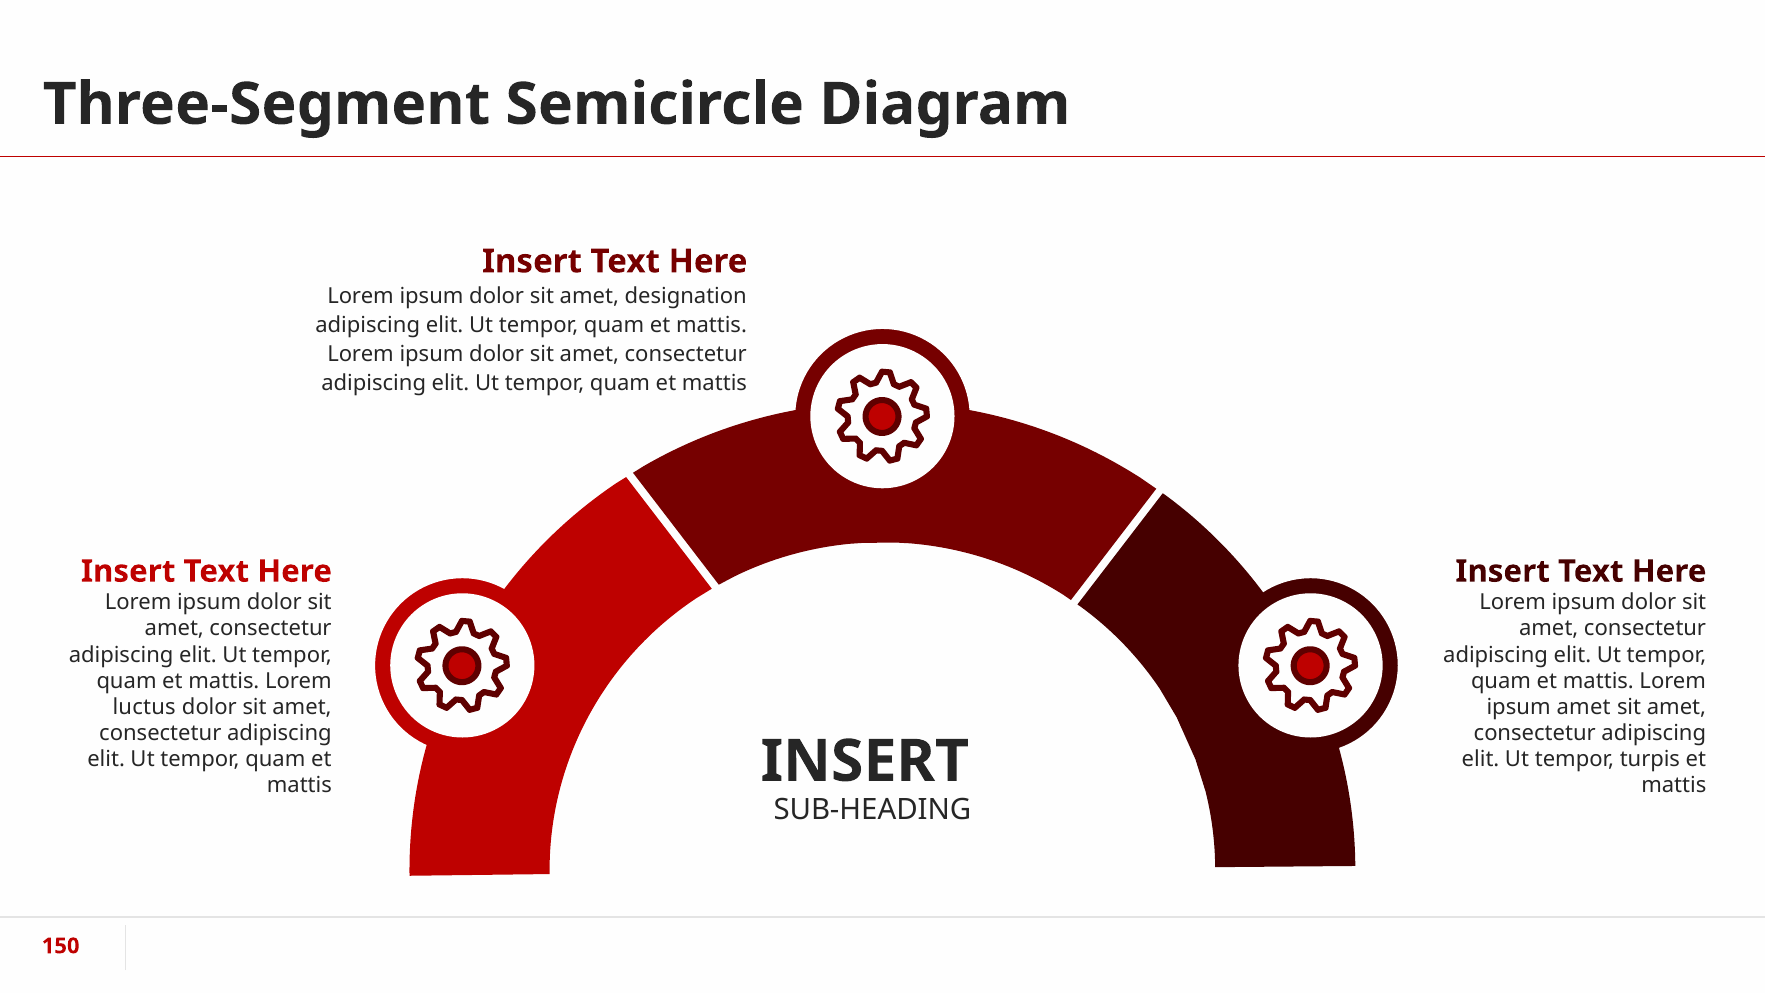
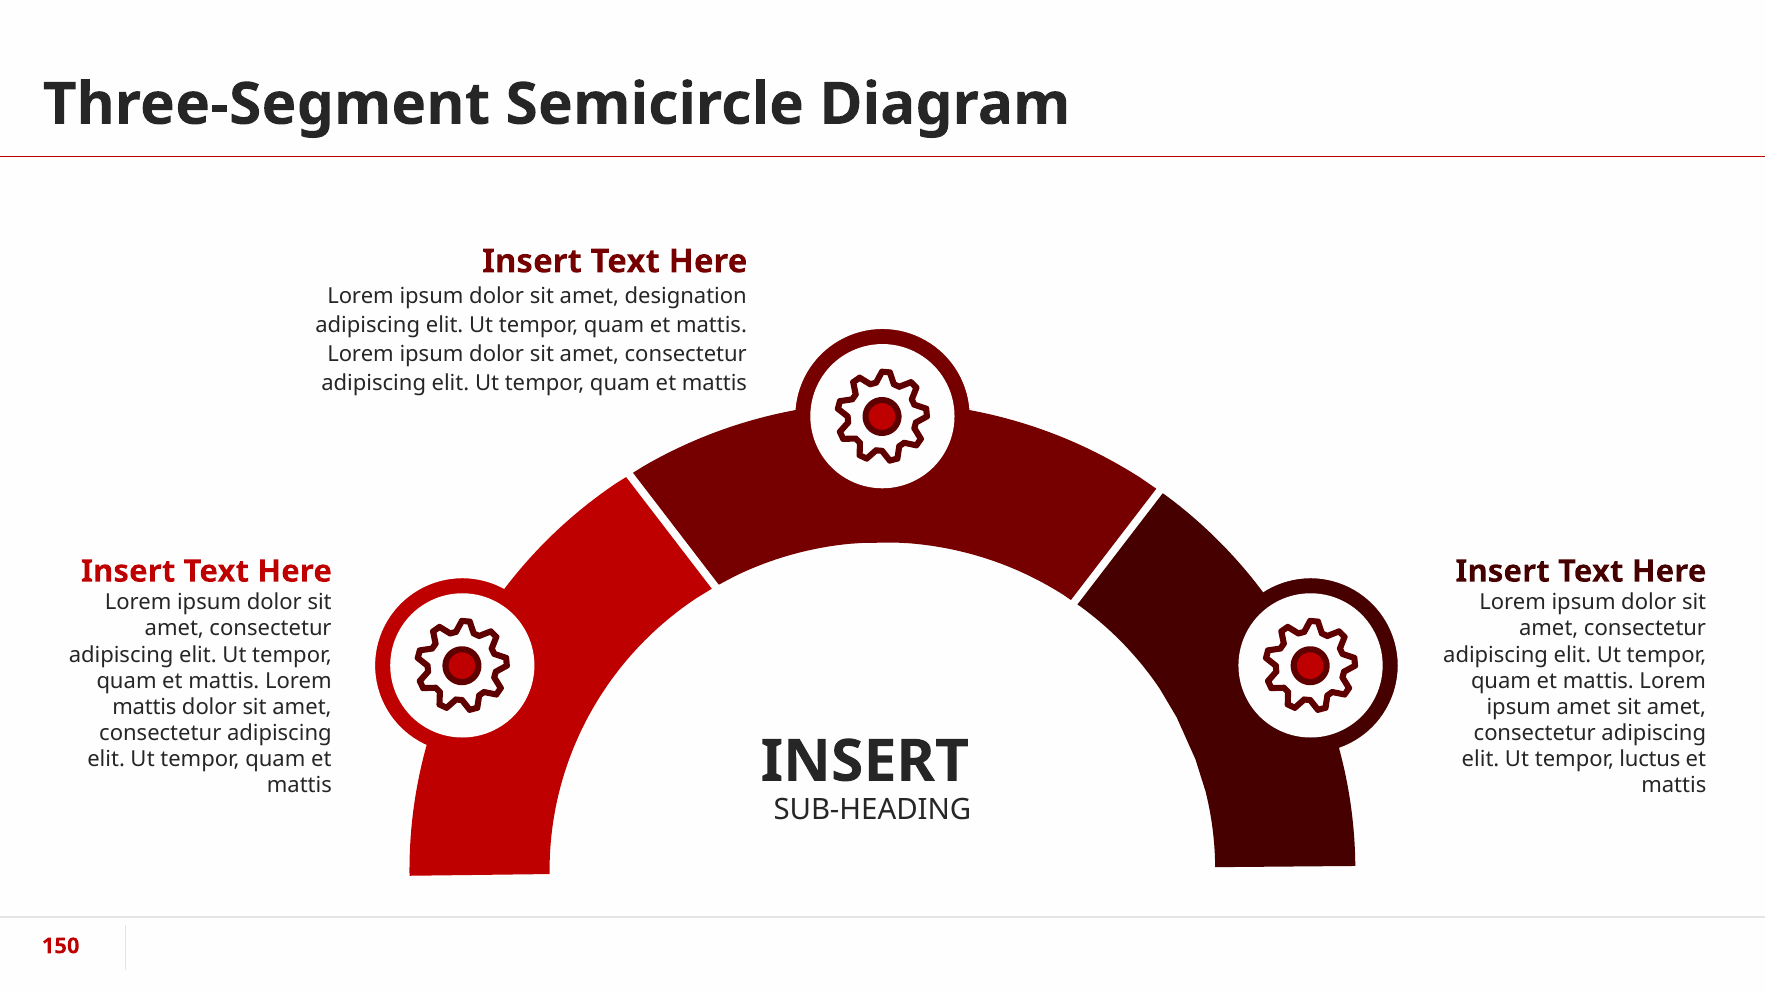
luctus: luctus -> mattis (144, 707)
turpis: turpis -> luctus (1650, 759)
